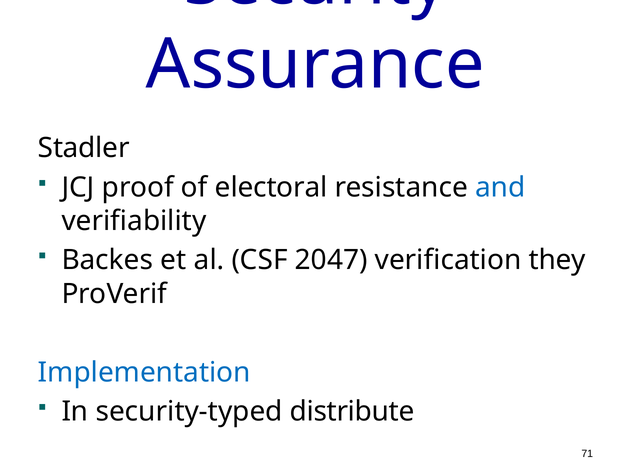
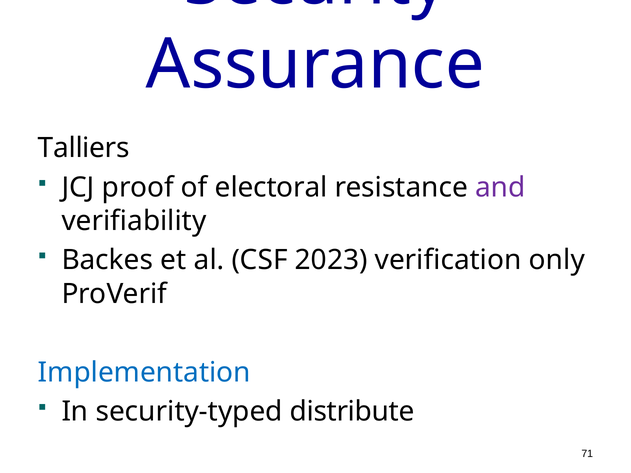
Stadler: Stadler -> Talliers (84, 148)
and colour: blue -> purple (500, 187)
2047: 2047 -> 2023 (331, 260)
they: they -> only (557, 260)
